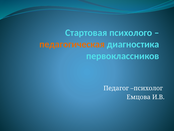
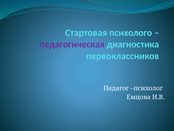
педагогическая colour: orange -> purple (72, 44)
